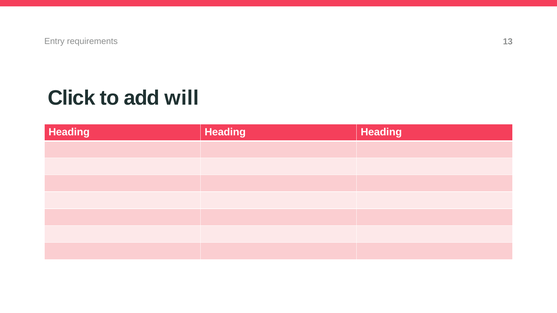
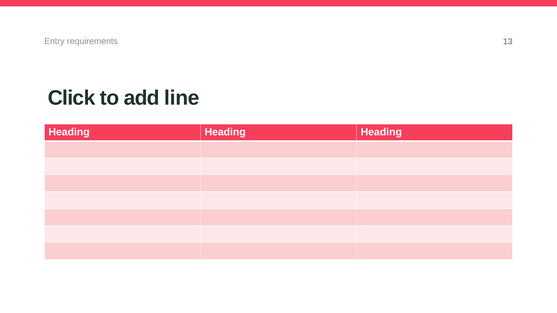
will: will -> line (182, 98)
